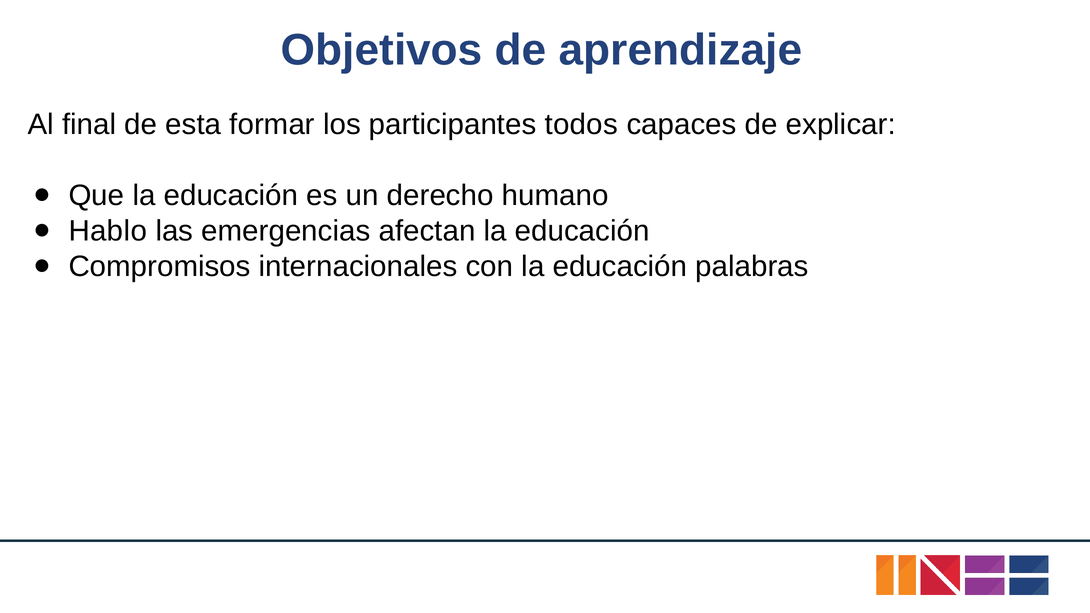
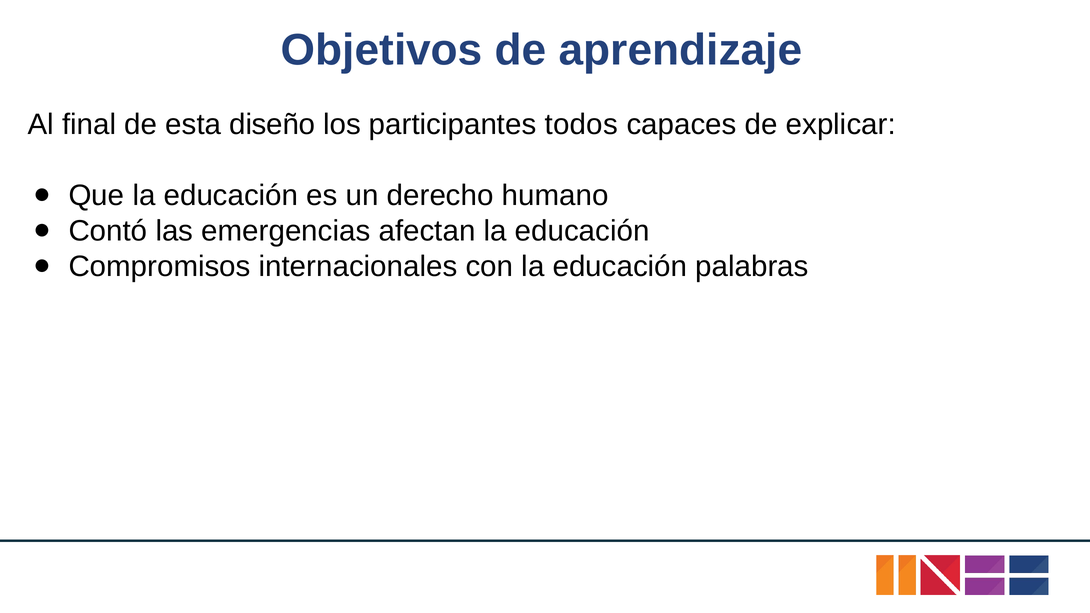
formar: formar -> diseño (272, 124)
Hablo: Hablo -> Contó (108, 231)
